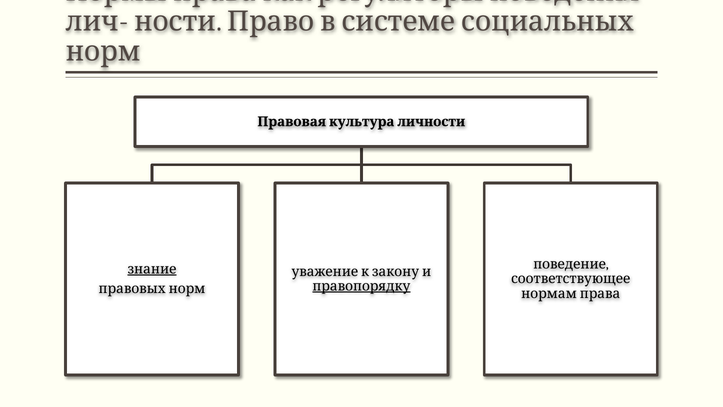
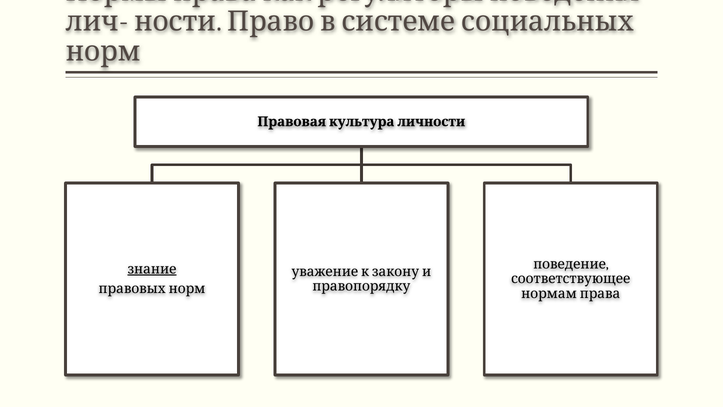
правопорядку underline: present -> none (361, 286)
